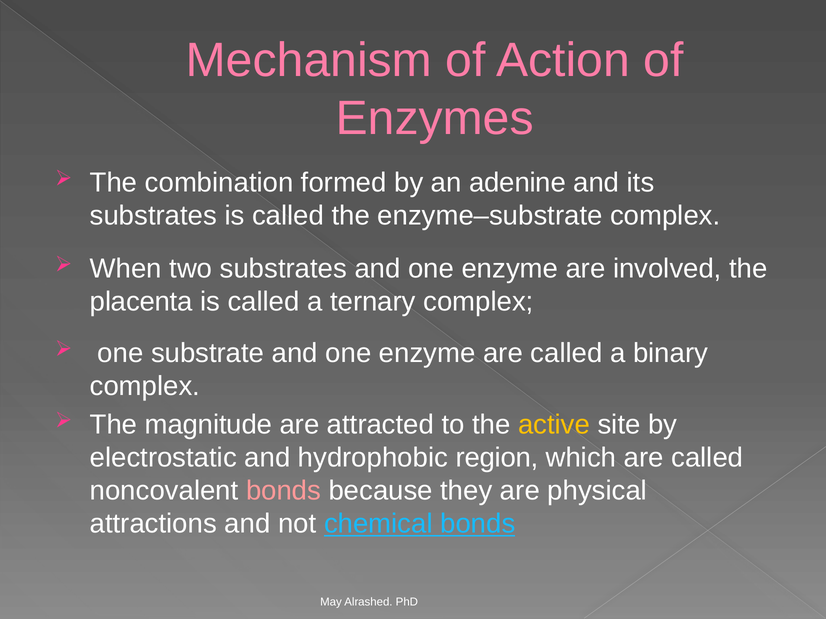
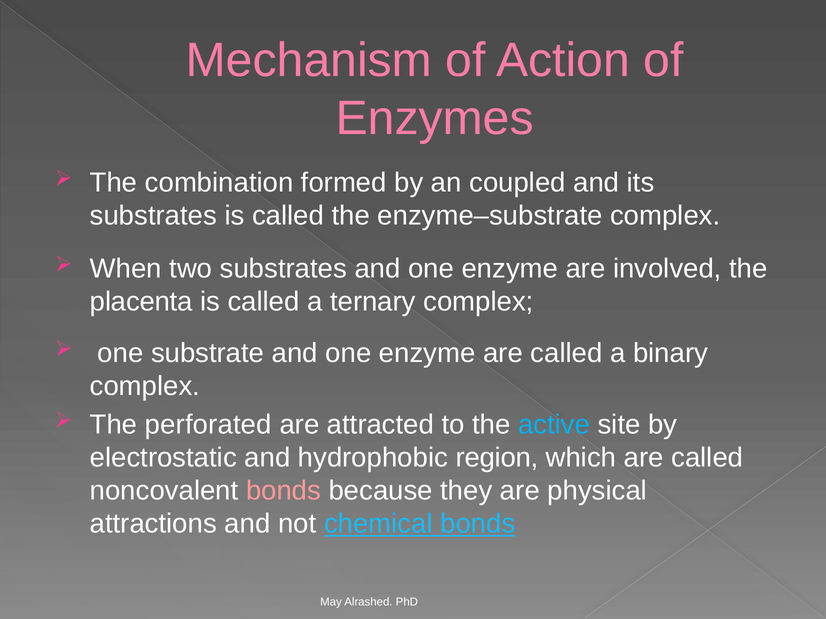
adenine: adenine -> coupled (517, 183)
magnitude: magnitude -> perforated (208, 425)
active colour: yellow -> light blue (554, 425)
